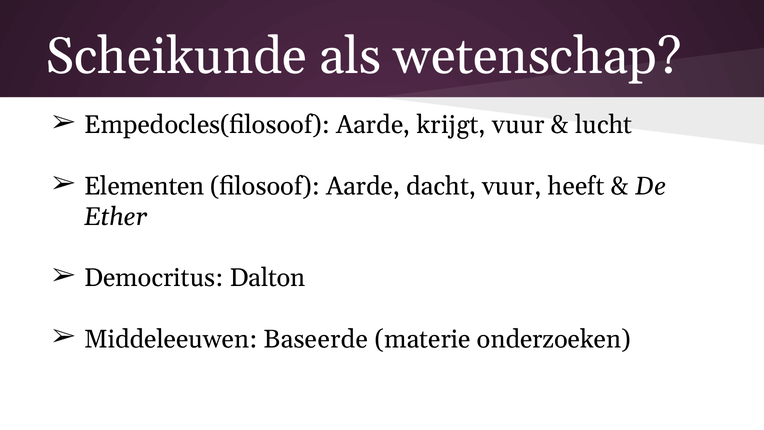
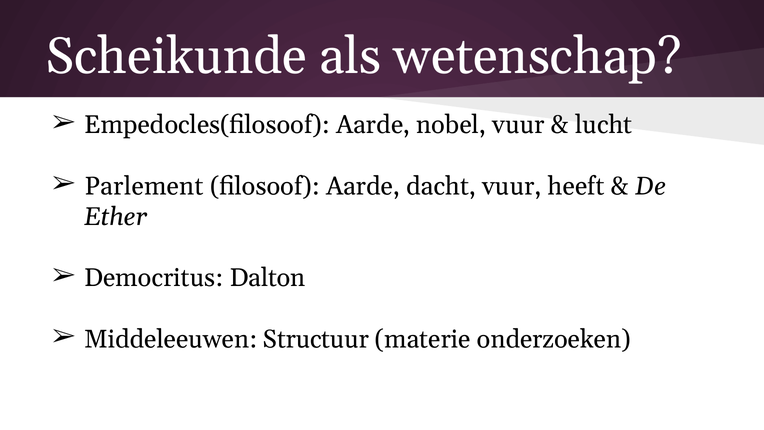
krijgt: krijgt -> nobel (451, 125)
Elementen: Elementen -> Parlement (144, 186)
Baseerde: Baseerde -> Structuur (316, 339)
